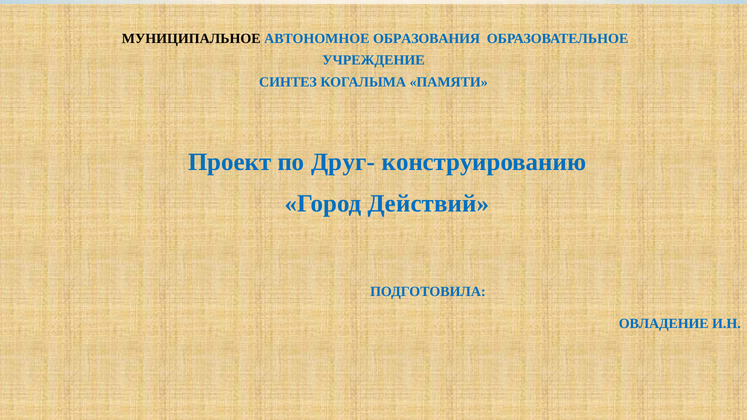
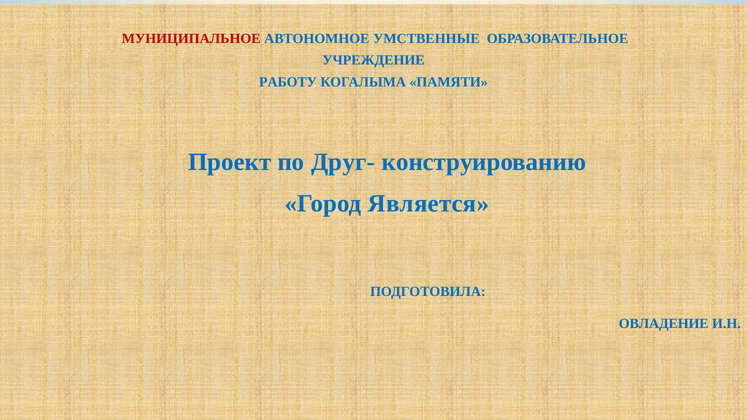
МУНИЦИПАЛЬНОЕ colour: black -> red (191, 38)
ОБРАЗОВАНИЯ: ОБРАЗОВАНИЯ -> УМСТВЕННЫЕ (426, 38)
СИНТЕЗ: СИНТЕЗ -> РАБОТУ (288, 82)
Действий: Действий -> Является (429, 204)
